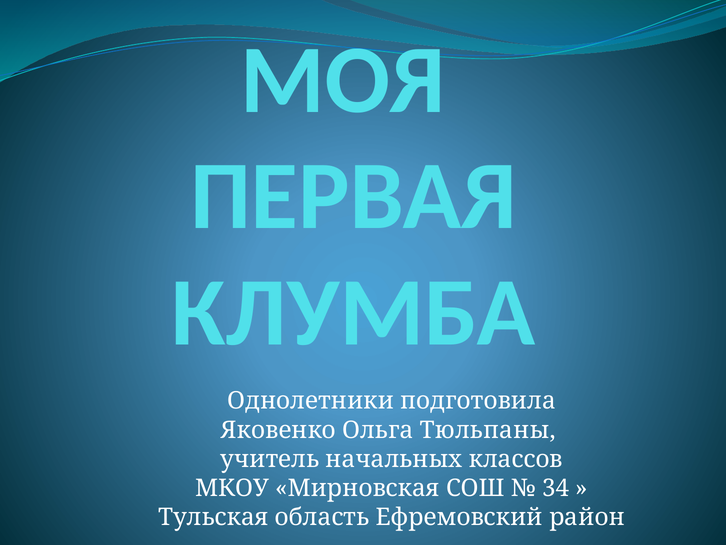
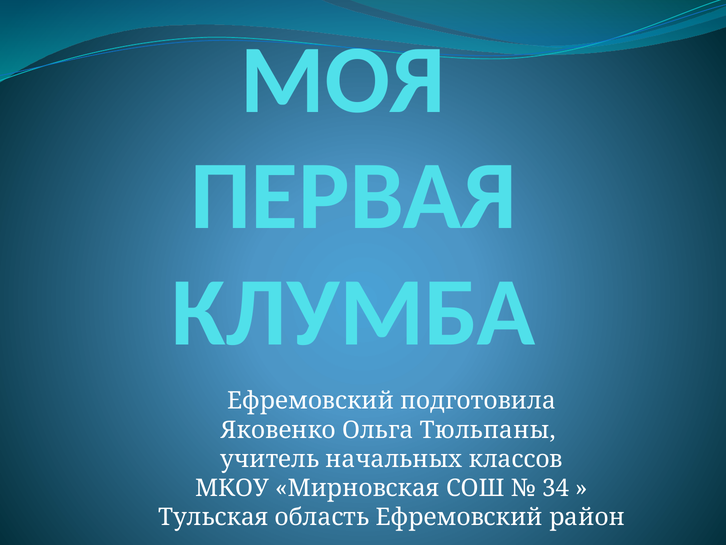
Однолетники: Однолетники -> Ефремовский (311, 401)
